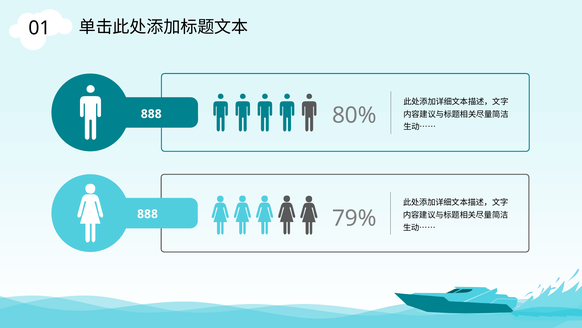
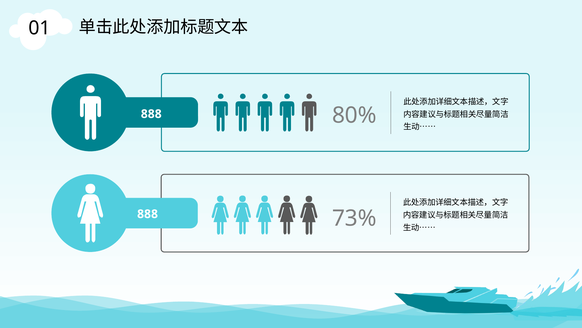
79%: 79% -> 73% (354, 218)
